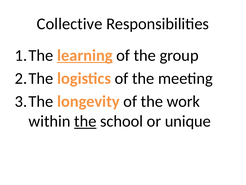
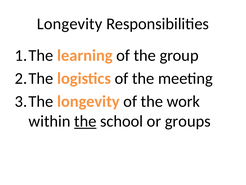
Collective: Collective -> Longevity (70, 24)
learning underline: present -> none (85, 55)
unique: unique -> groups (188, 121)
